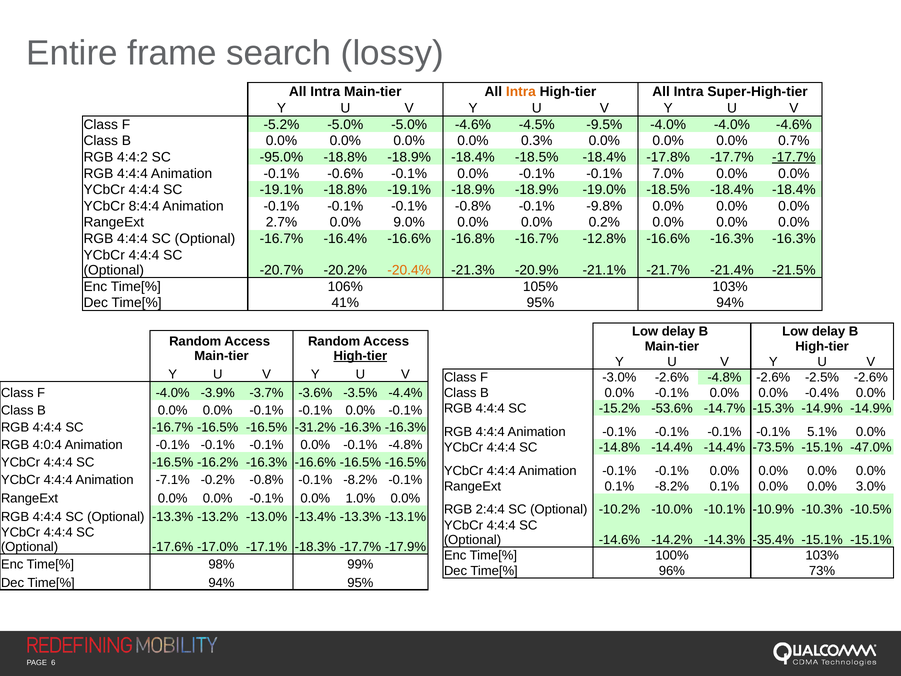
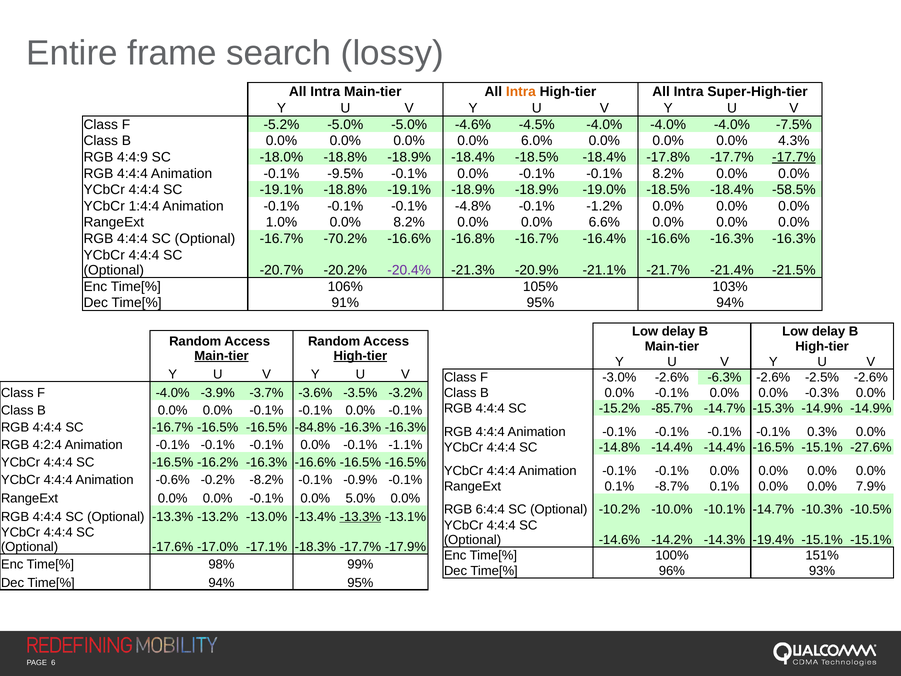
-4.5% -9.5%: -9.5% -> -4.0% (604, 125)
-4.0% -4.6%: -4.6% -> -7.5% (794, 125)
0.3%: 0.3% -> 6.0% (537, 141)
0.7%: 0.7% -> 4.3% (794, 141)
4:4:2: 4:4:2 -> 4:4:9 (132, 157)
-95.0%: -95.0% -> -18.0% (281, 157)
-0.6%: -0.6% -> -9.5% (345, 173)
-0.1% 7.0%: 7.0% -> 8.2% (668, 173)
-18.4% -18.4%: -18.4% -> -58.5% (794, 190)
8:4:4: 8:4:4 -> 1:4:4 (144, 206)
-0.1% -0.8%: -0.8% -> -4.8% (473, 206)
-9.8%: -9.8% -> -1.2% (604, 206)
2.7%: 2.7% -> 1.0% (281, 222)
0.0% 9.0%: 9.0% -> 8.2% (409, 222)
0.2%: 0.2% -> 6.6% (604, 222)
-16.4%: -16.4% -> -70.2% (345, 239)
-12.8%: -12.8% -> -16.4% (604, 239)
-20.4% colour: orange -> purple (409, 270)
41%: 41% -> 91% (345, 303)
Main-tier underline: none -> present (221, 356)
-2.6% -4.8%: -4.8% -> -6.3% (724, 377)
-4.4%: -4.4% -> -3.2% (405, 393)
-0.4%: -0.4% -> -0.3% (822, 393)
-53.6%: -53.6% -> -85.7% (672, 408)
-31.2%: -31.2% -> -84.8% (315, 427)
5.1%: 5.1% -> 0.3% (822, 432)
4:0:4: 4:0:4 -> 4:2:4 (47, 445)
-0.1% -4.8%: -4.8% -> -1.1% (405, 445)
-14.4% -73.5%: -73.5% -> -16.5% (773, 447)
-47.0%: -47.0% -> -27.6% (871, 447)
-7.1%: -7.1% -> -0.6% (173, 480)
-0.2% -0.8%: -0.8% -> -8.2% (267, 480)
-0.1% -8.2%: -8.2% -> -0.9% (360, 480)
0.1% -8.2%: -8.2% -> -8.7% (672, 486)
3.0%: 3.0% -> 7.9% (871, 486)
1.0%: 1.0% -> 5.0% (360, 498)
2:4:4: 2:4:4 -> 6:4:4 (490, 509)
-10.1% -10.9%: -10.9% -> -14.7% (773, 509)
-13.3% underline: none -> present (360, 517)
-35.4%: -35.4% -> -19.4% (773, 540)
100% 103%: 103% -> 151% (822, 555)
73%: 73% -> 93% (822, 571)
